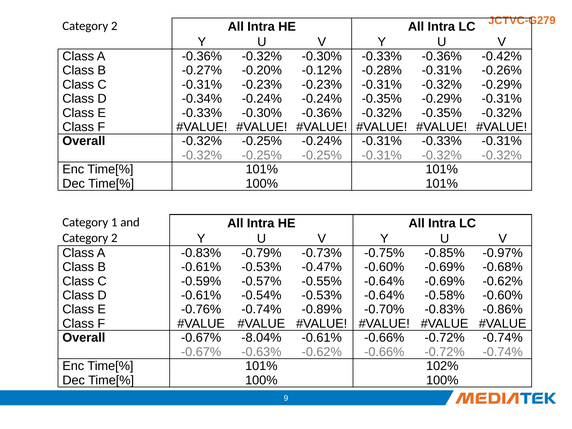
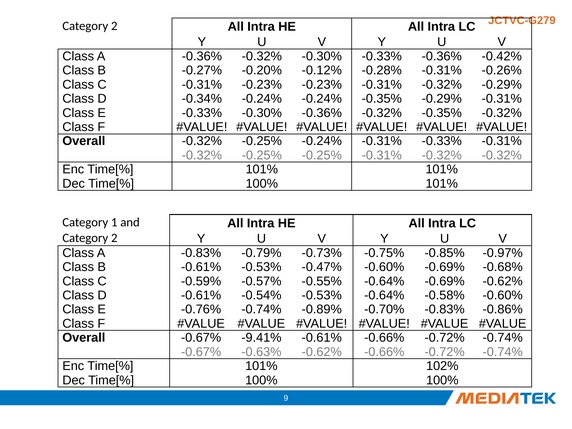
-8.04%: -8.04% -> -9.41% (261, 338)
